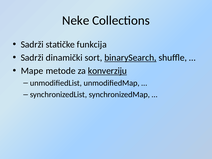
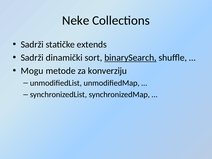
funkcija: funkcija -> extends (92, 44)
Mape: Mape -> Mogu (32, 71)
konverziju underline: present -> none (107, 71)
